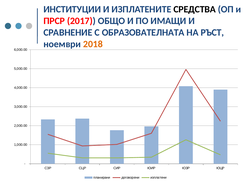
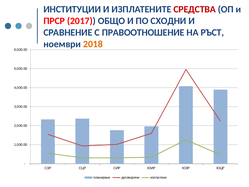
СРЕДСТВА colour: black -> red (195, 9)
ИМАЩИ: ИМАЩИ -> СХОДНИ (168, 21)
ОБРАЗОВАТЕЛНАТА: ОБРАЗОВАТЕЛНАТА -> ПРАВООТНОШЕНИЕ (143, 32)
